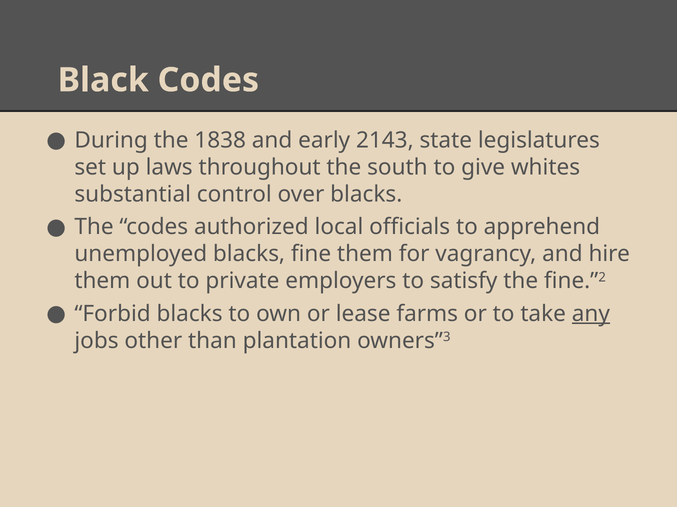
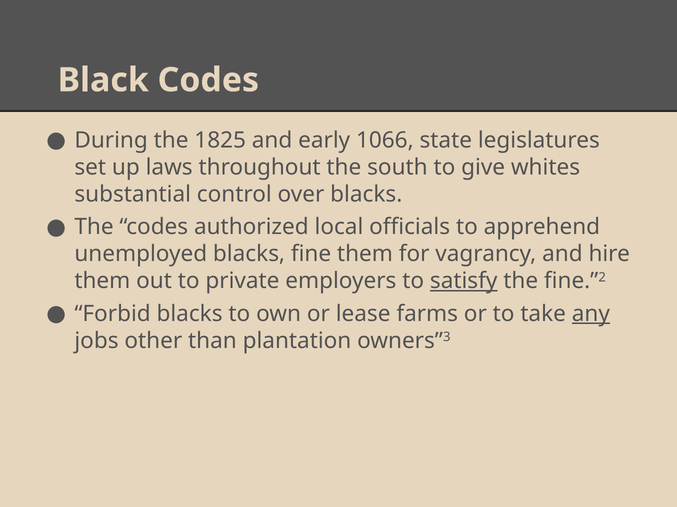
1838: 1838 -> 1825 (220, 140)
2143: 2143 -> 1066 (385, 140)
satisfy underline: none -> present (464, 281)
